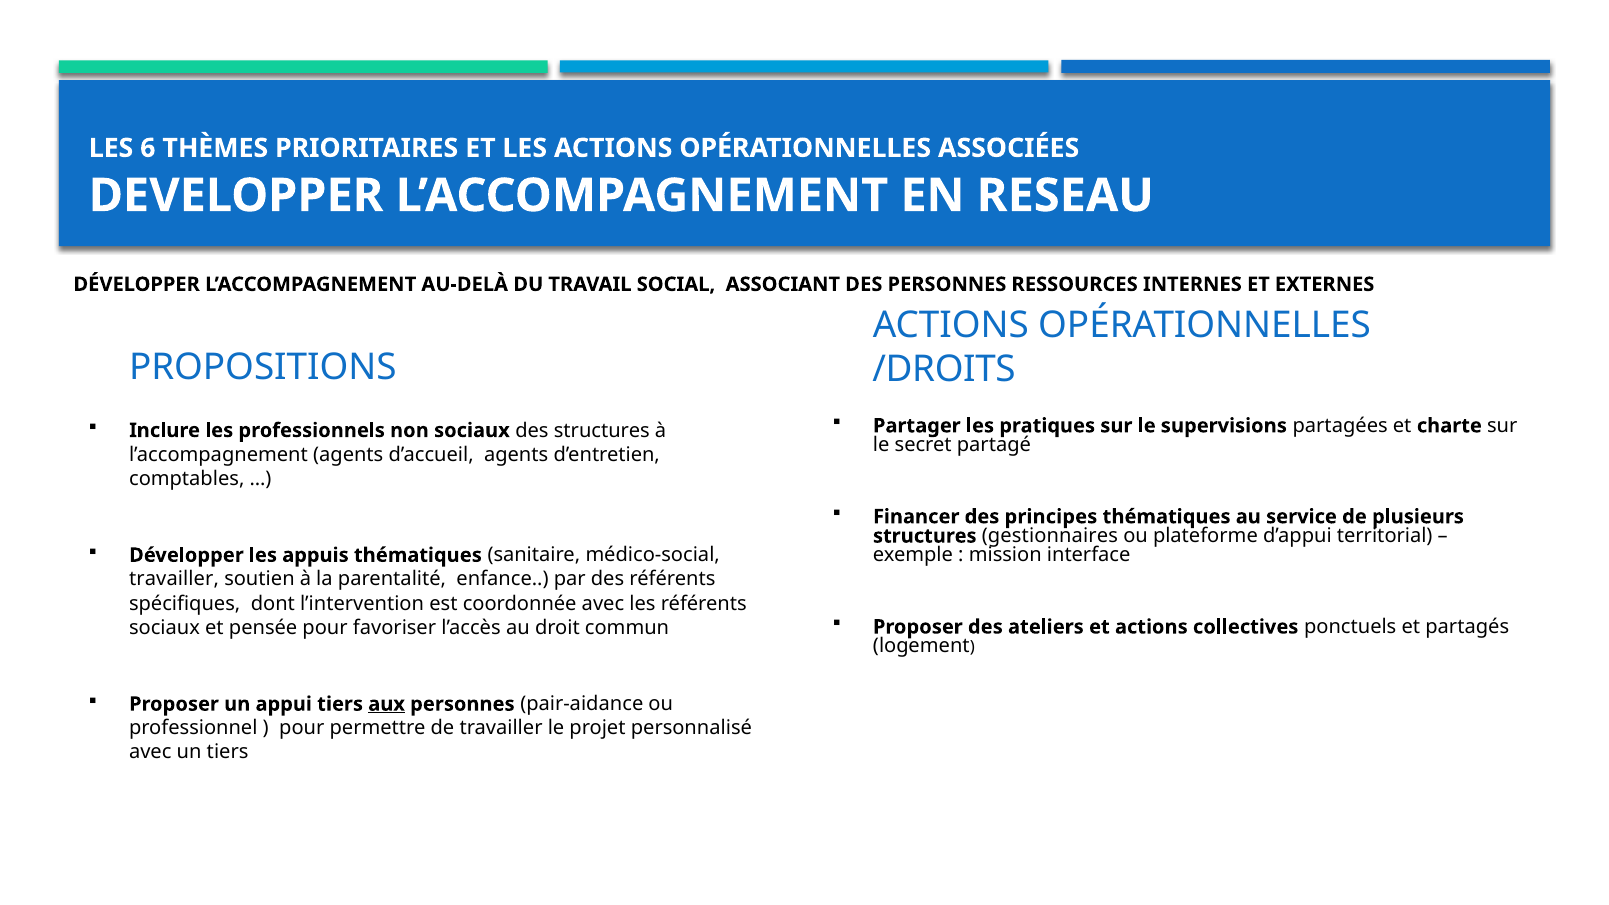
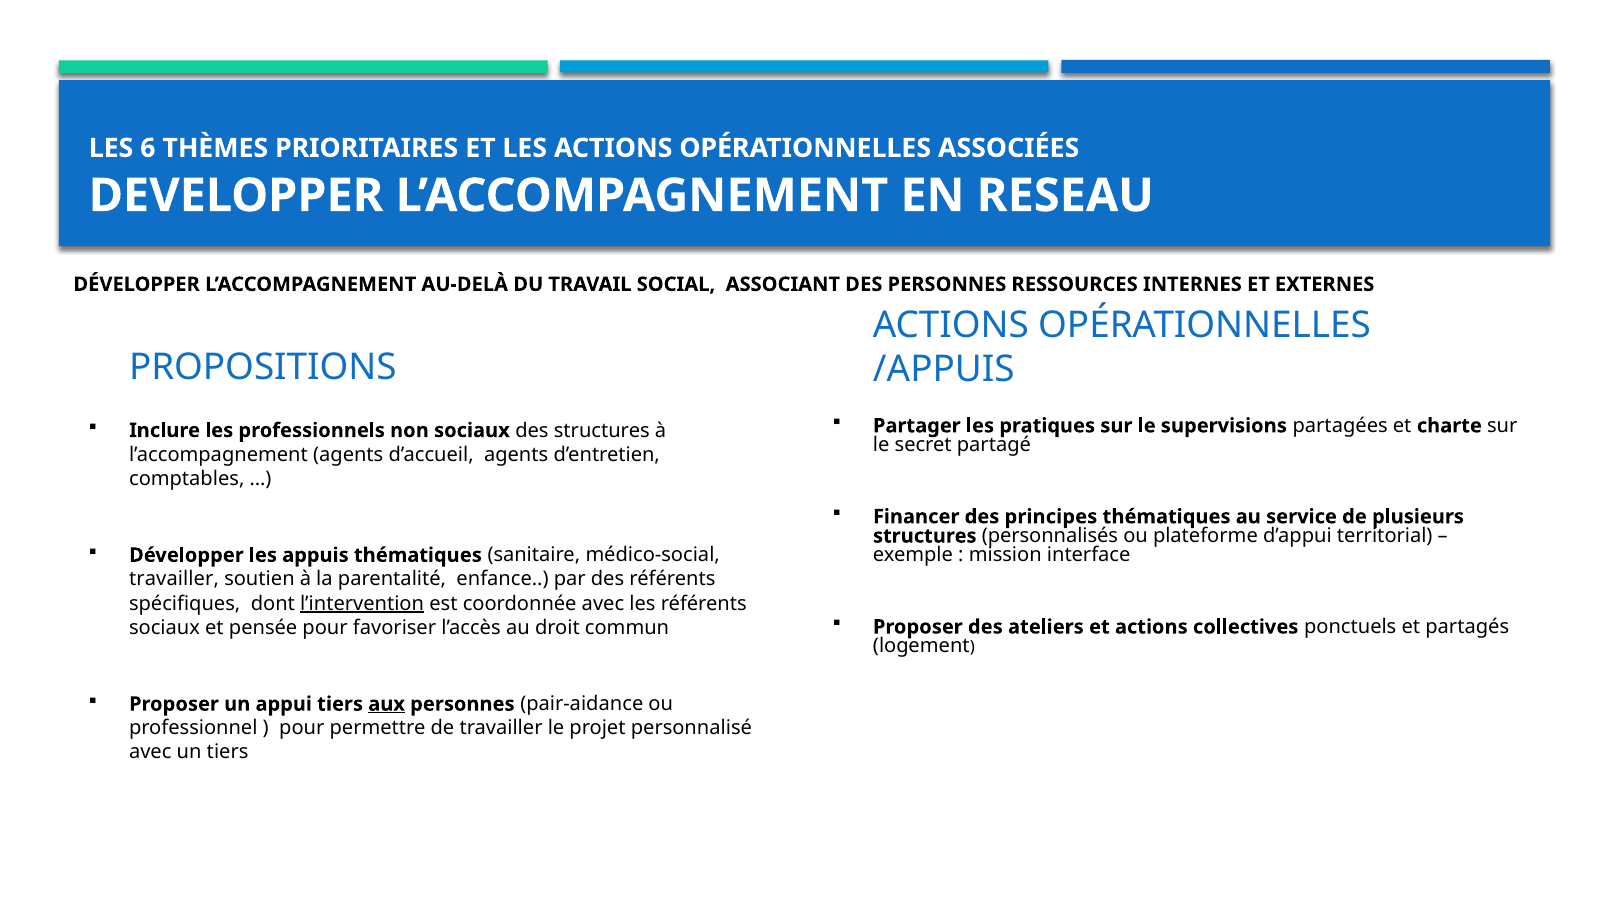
/DROITS: /DROITS -> /APPUIS (944, 369)
gestionnaires: gestionnaires -> personnalisés (1050, 536)
l’intervention underline: none -> present (362, 603)
